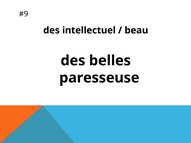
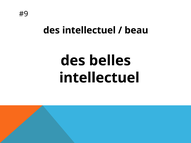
paresseuse: paresseuse -> intellectuel (99, 78)
